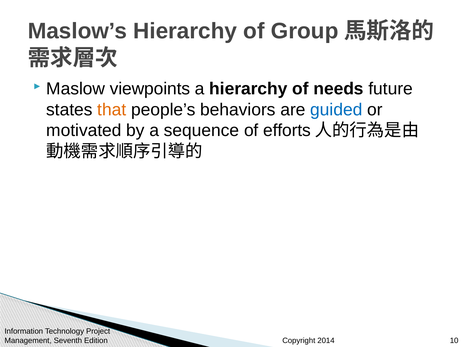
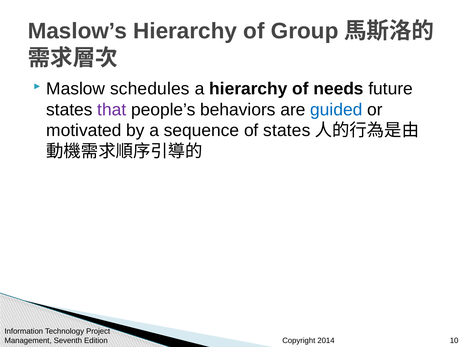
viewpoints: viewpoints -> schedules (150, 89)
that colour: orange -> purple (112, 110)
of efforts: efforts -> states (287, 131)
